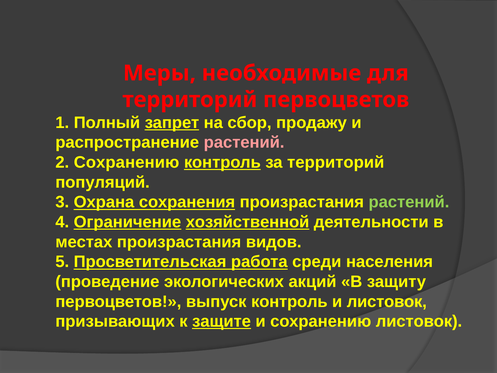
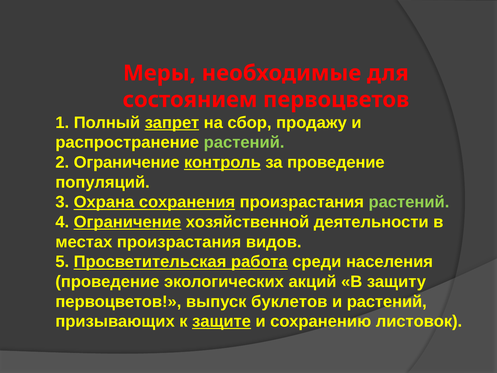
территорий: территорий -> состоянием (190, 100)
растений colour: pink -> light green (244, 142)
2 Сохранению: Сохранению -> Ограничение (127, 162)
за территорий: территорий -> проведение (336, 162)
хозяйственной underline: present -> none (248, 222)
выпуск контроль: контроль -> буклетов (289, 301)
и листовок: листовок -> растений (387, 301)
